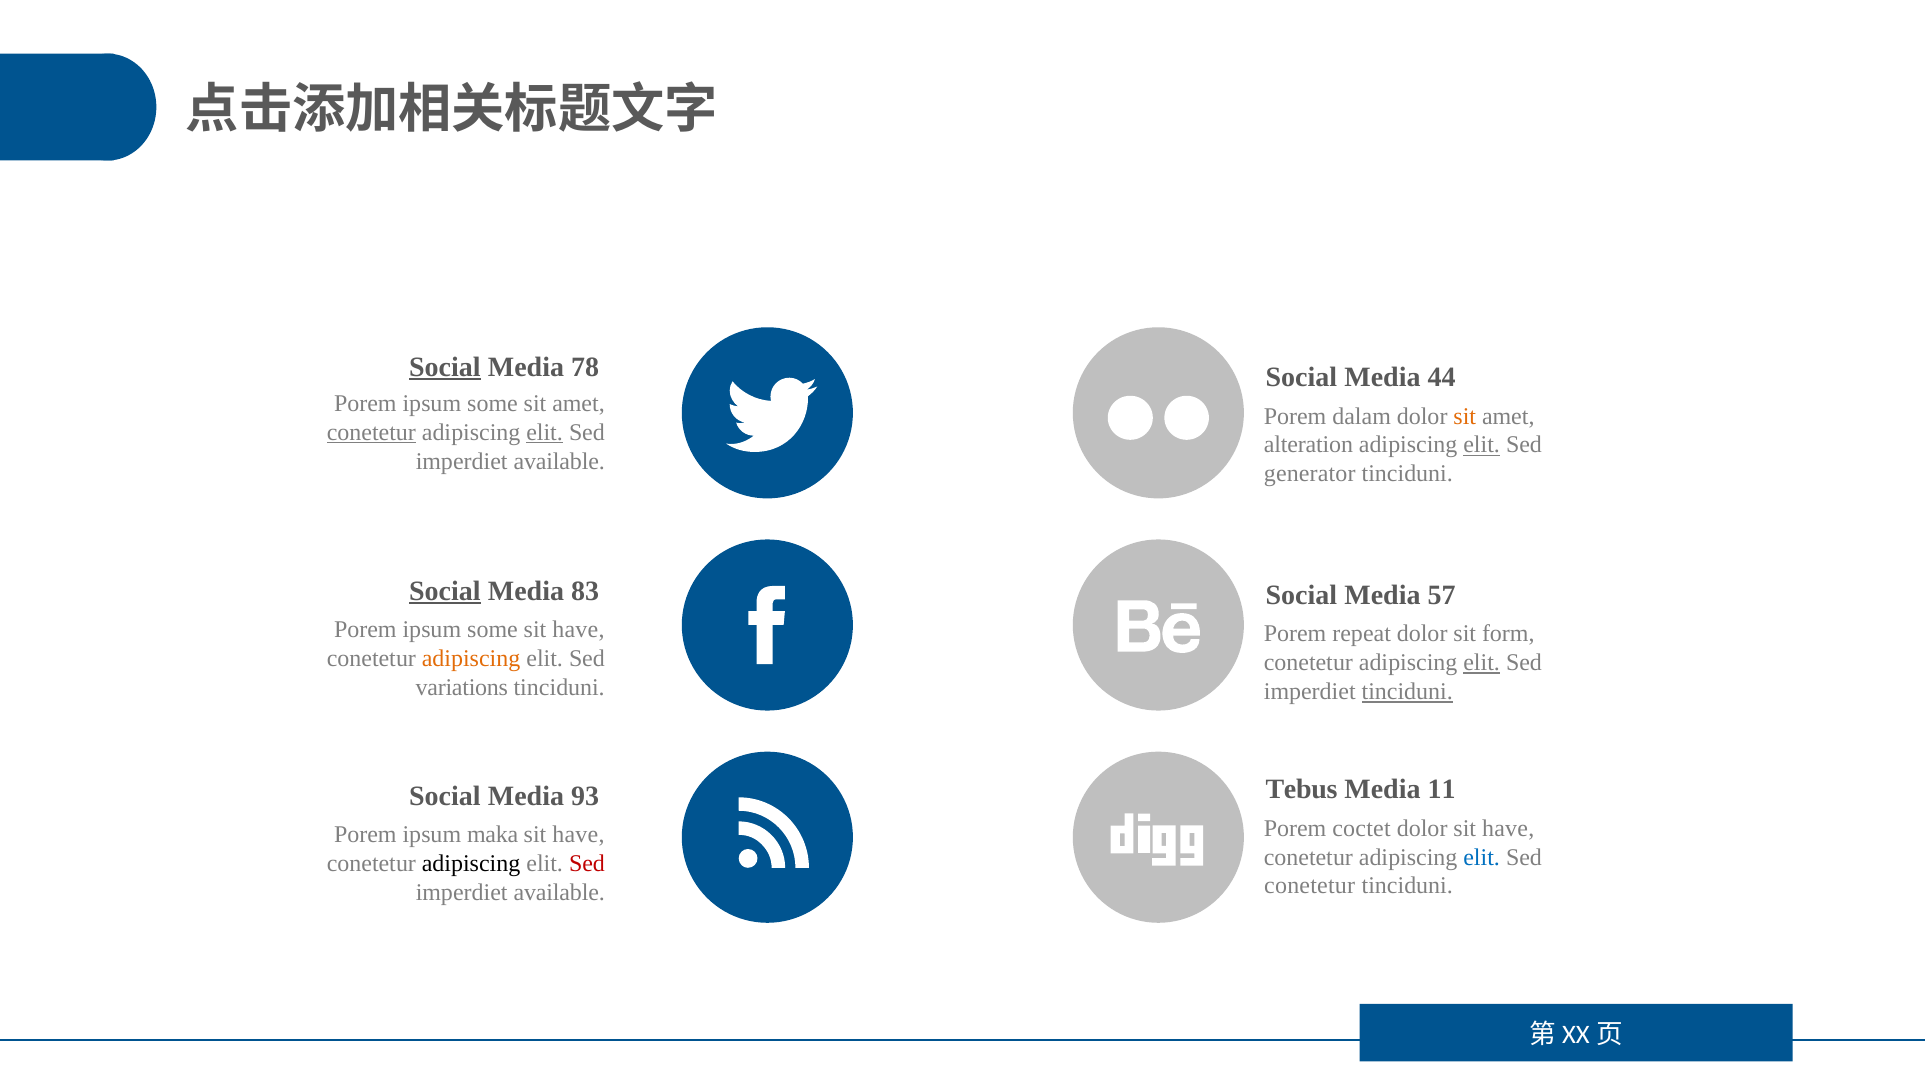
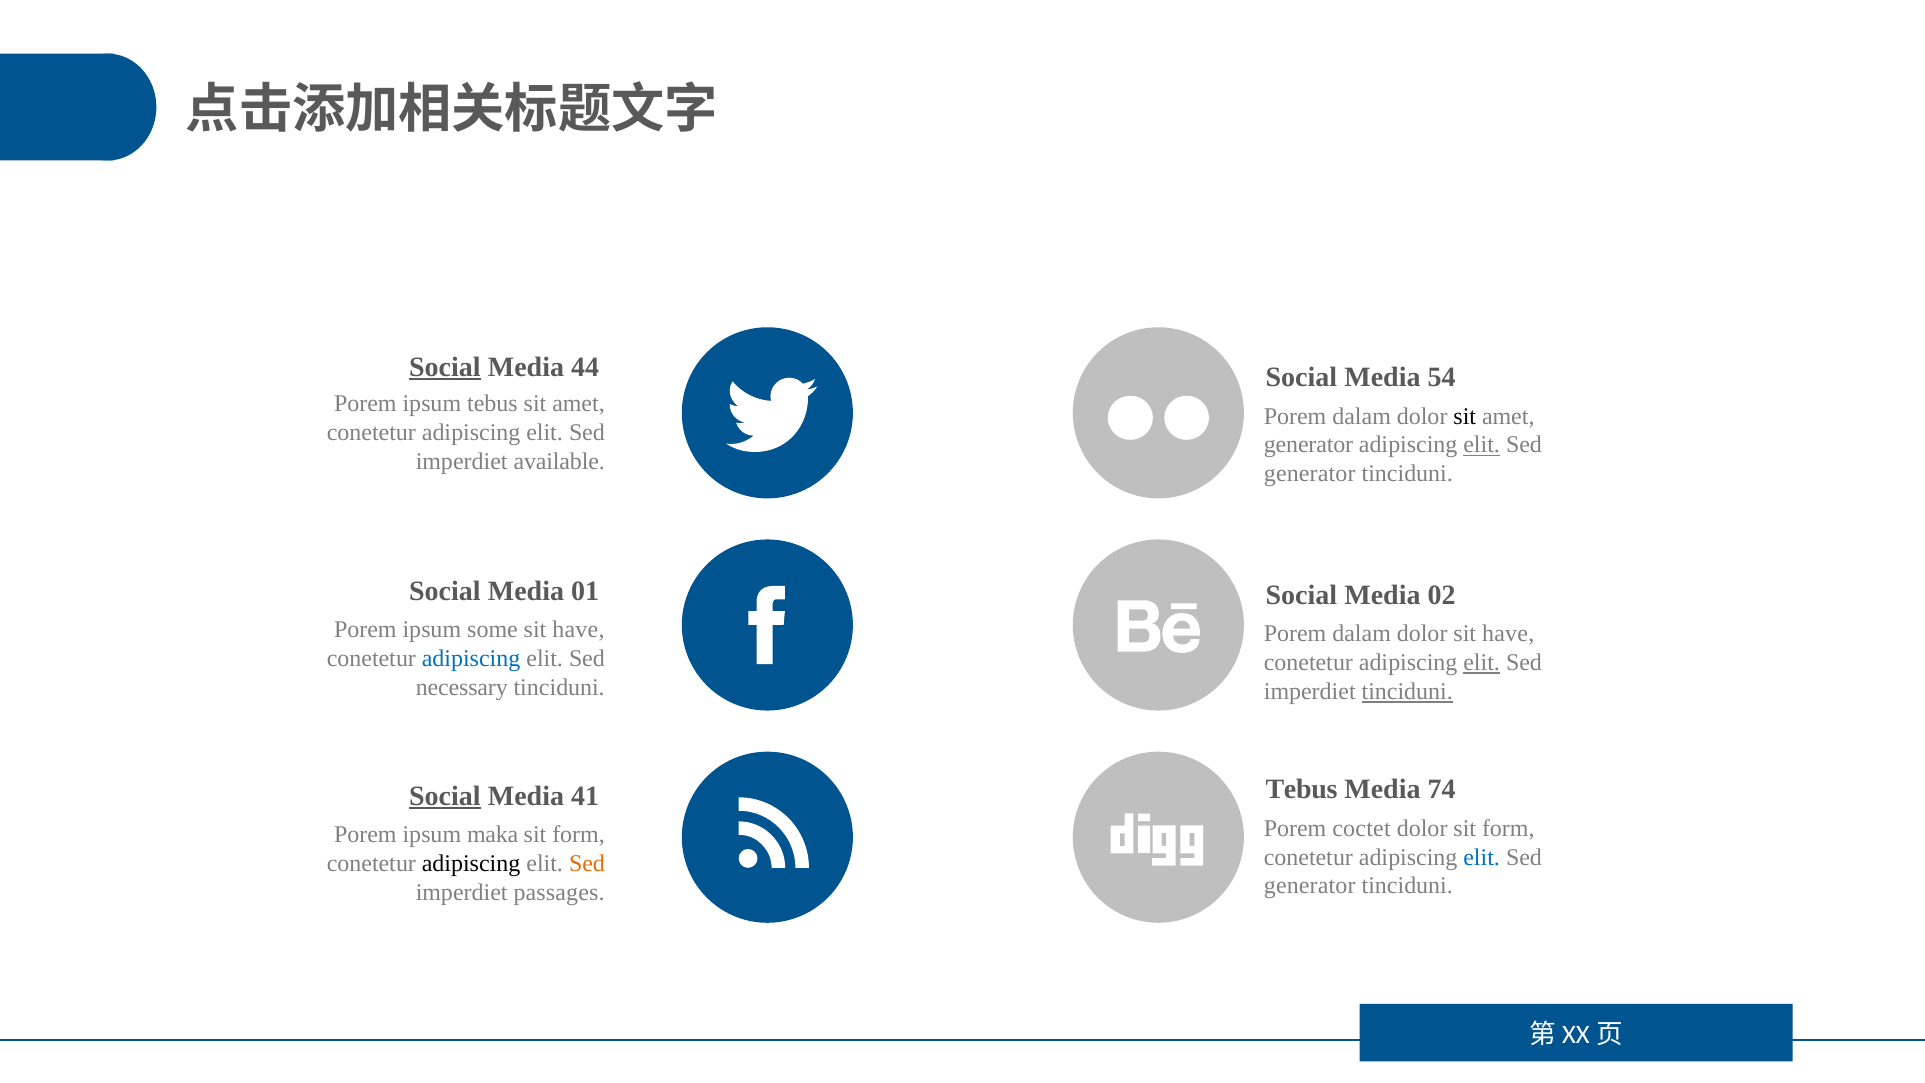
78: 78 -> 44 (585, 367)
44: 44 -> 54 (1442, 377)
some: some -> tebus (492, 403)
sit colour: orange -> black (1465, 416)
conetetur underline: present -> none (371, 432)
elit underline: present -> none (545, 432)
alteration: alteration -> generator (1308, 445)
Social underline: present -> none (445, 591)
83: 83 -> 01 (585, 591)
57: 57 -> 02 (1442, 595)
repeat: repeat -> dalam (1362, 634)
dolor sit form: form -> have (1508, 634)
adipiscing colour: orange -> blue (471, 658)
variations: variations -> necessary (462, 687)
11: 11 -> 74 (1442, 789)
Social underline: none -> present (445, 796)
93: 93 -> 41 (585, 796)
dolor sit have: have -> form (1508, 828)
have: have -> form (579, 834)
Sed colour: red -> orange (587, 863)
conetetur: conetetur -> generator (1310, 886)
available: available -> passages (559, 892)
